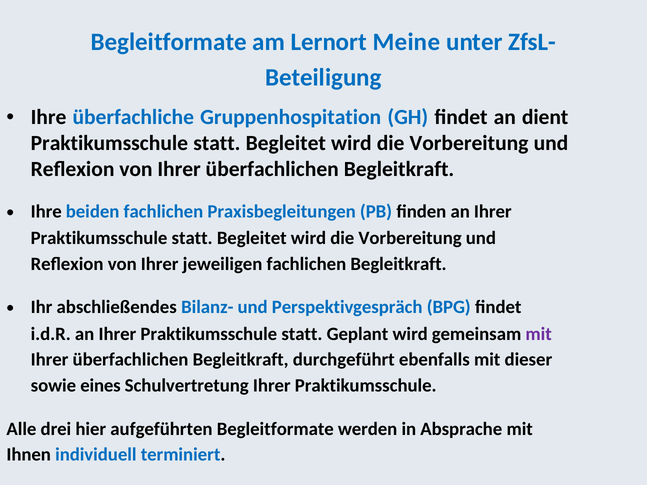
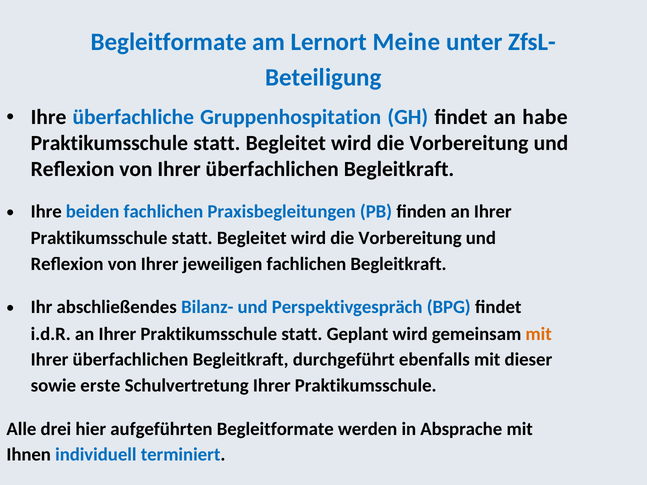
dient: dient -> habe (545, 117)
mit colour: purple -> orange (539, 334)
eines: eines -> erste (100, 386)
